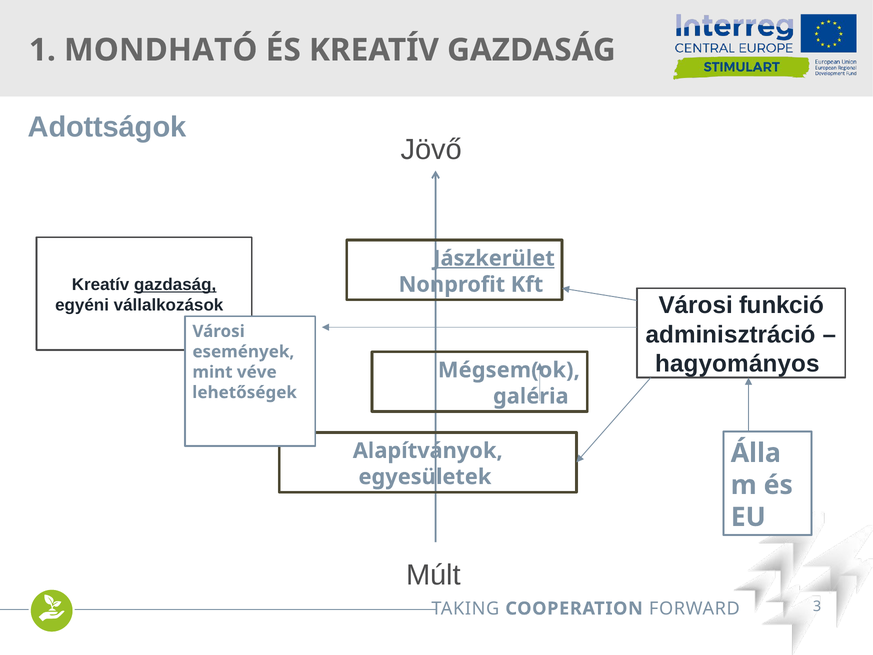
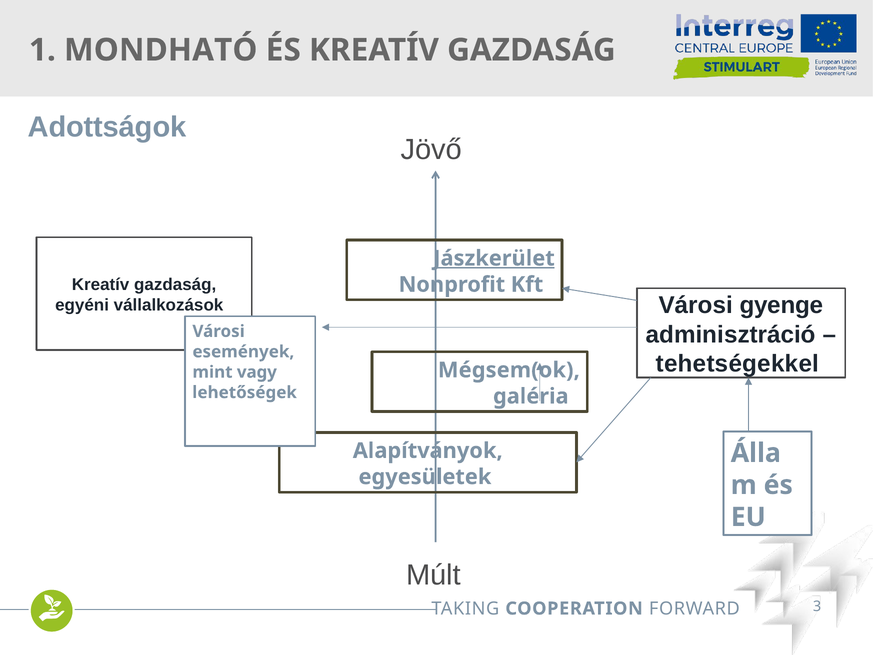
gazdaság underline: present -> none (175, 285)
funkció: funkció -> gyenge (781, 305)
hagyományos: hagyományos -> tehetségekkel (737, 364)
véve: véve -> vagy (257, 372)
